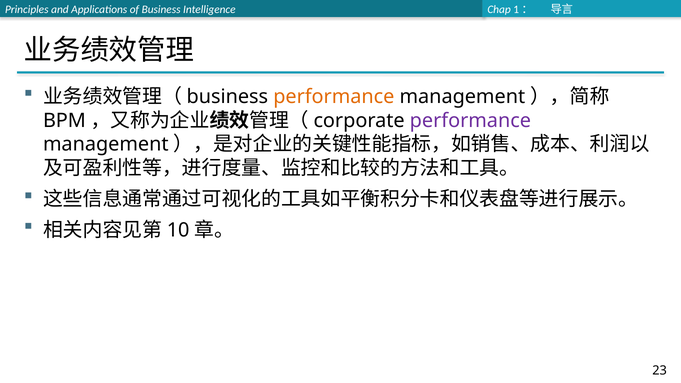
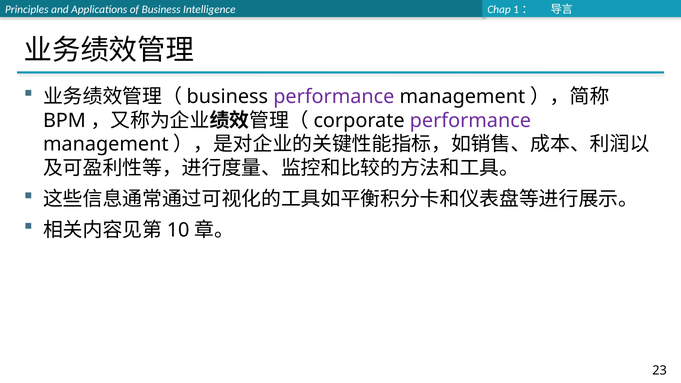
performance colour: orange -> purple (334, 97)
